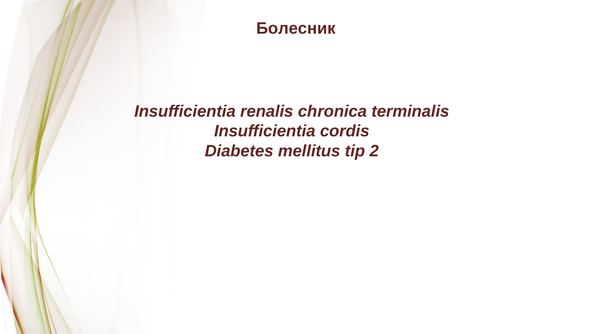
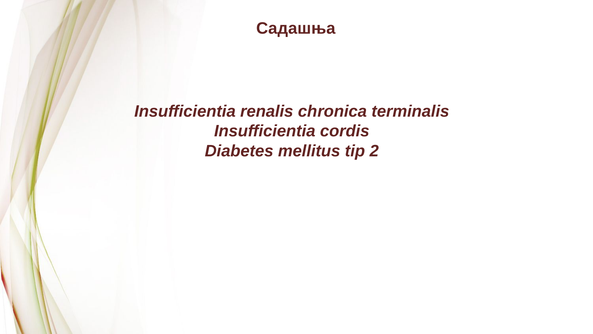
Болесник: Болесник -> Садашња (296, 28)
